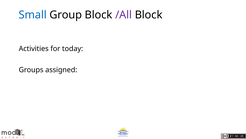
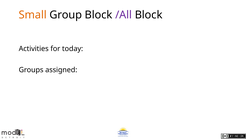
Small colour: blue -> orange (33, 15)
